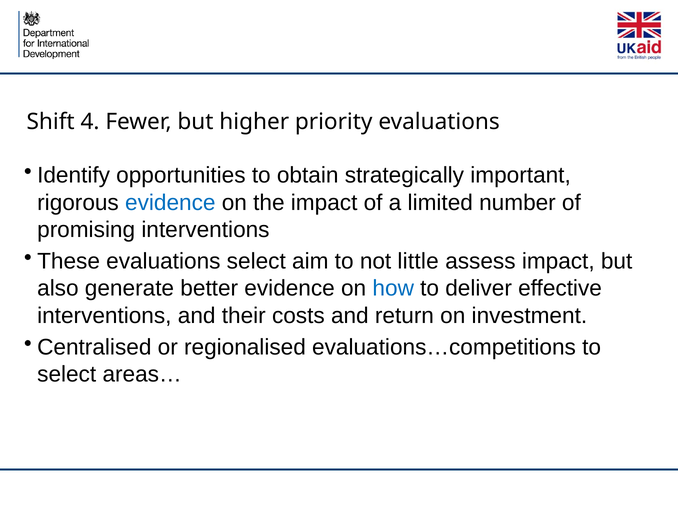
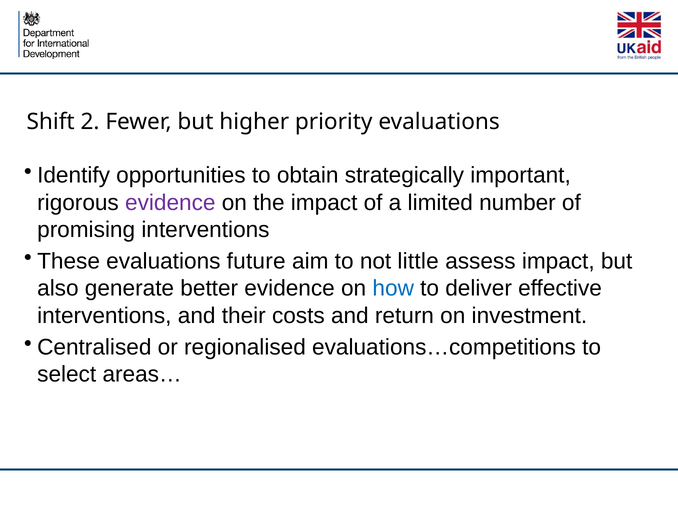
4: 4 -> 2 (90, 122)
evidence colour: blue -> purple (170, 202)
evaluations select: select -> future (256, 261)
